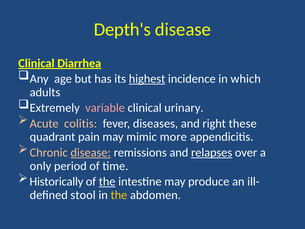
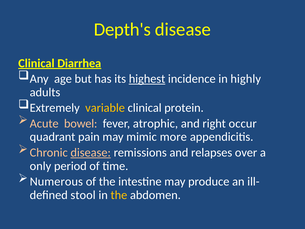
which: which -> highly (246, 79)
variable colour: pink -> yellow (105, 108)
urinary: urinary -> protein (184, 108)
colitis: colitis -> bowel (81, 124)
diseases: diseases -> atrophic (155, 124)
these: these -> occur (243, 124)
relapses underline: present -> none (212, 152)
Historically: Historically -> Numerous (56, 181)
the underline: present -> none (107, 181)
